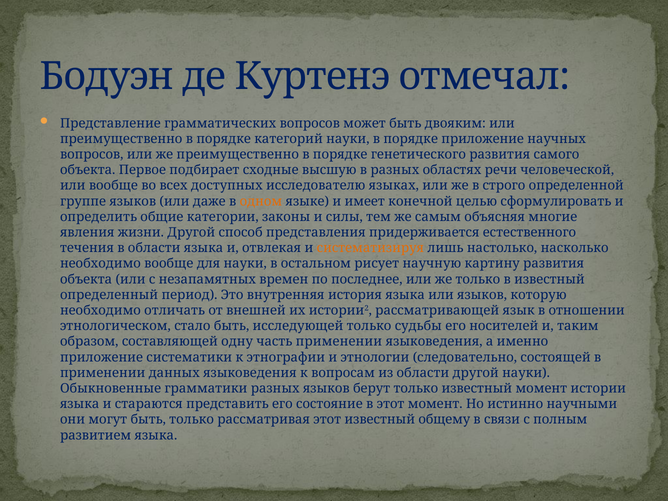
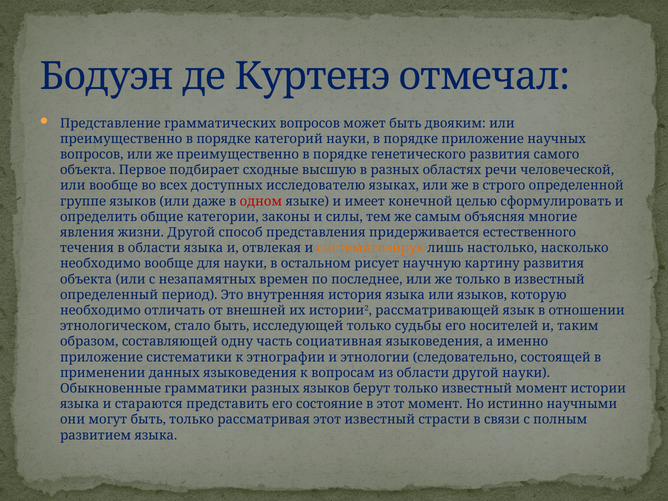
одном colour: orange -> red (261, 201)
часть применении: применении -> социативная (339, 342)
общему: общему -> страсти (444, 420)
